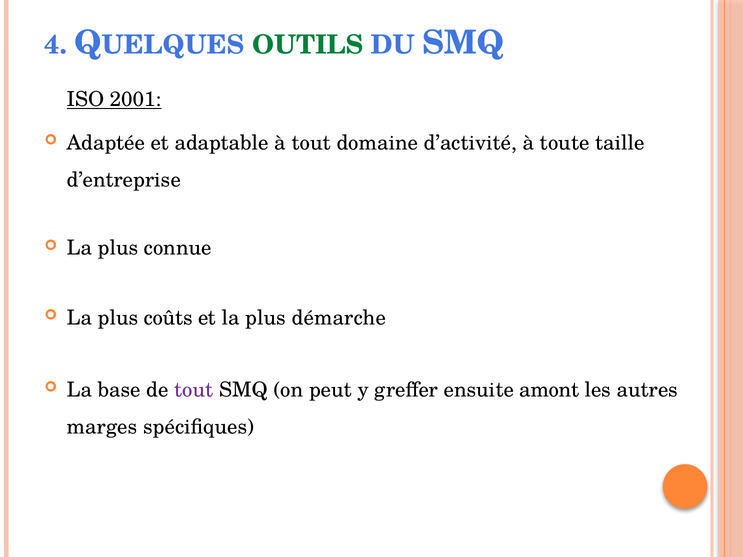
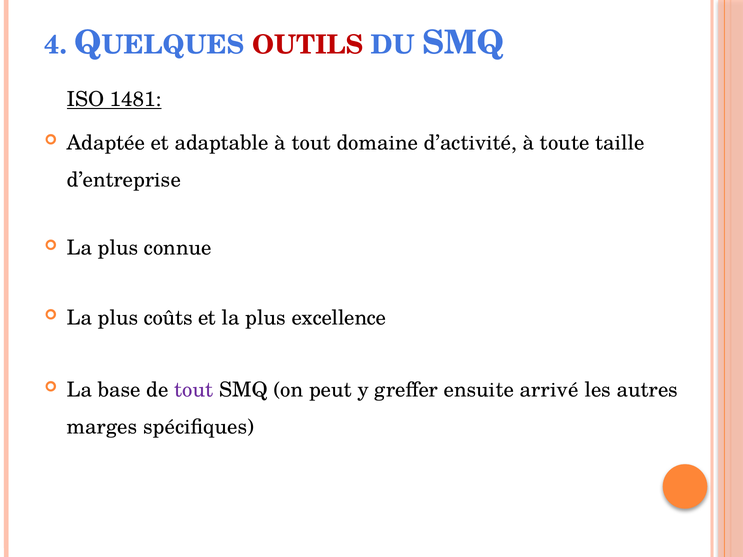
OUTILS colour: green -> red (308, 45)
2001: 2001 -> 1481 (136, 100)
démarche: démarche -> excellence (339, 318)
amont: amont -> arrivé (549, 390)
